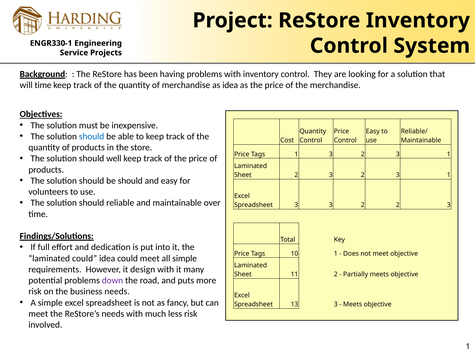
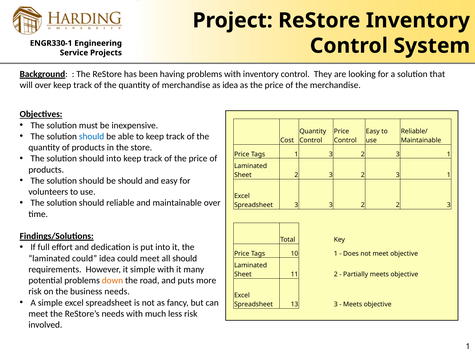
will time: time -> over (43, 85)
should well: well -> into (114, 159)
all simple: simple -> should (185, 259)
it design: design -> simple (143, 270)
down colour: purple -> orange (112, 281)
